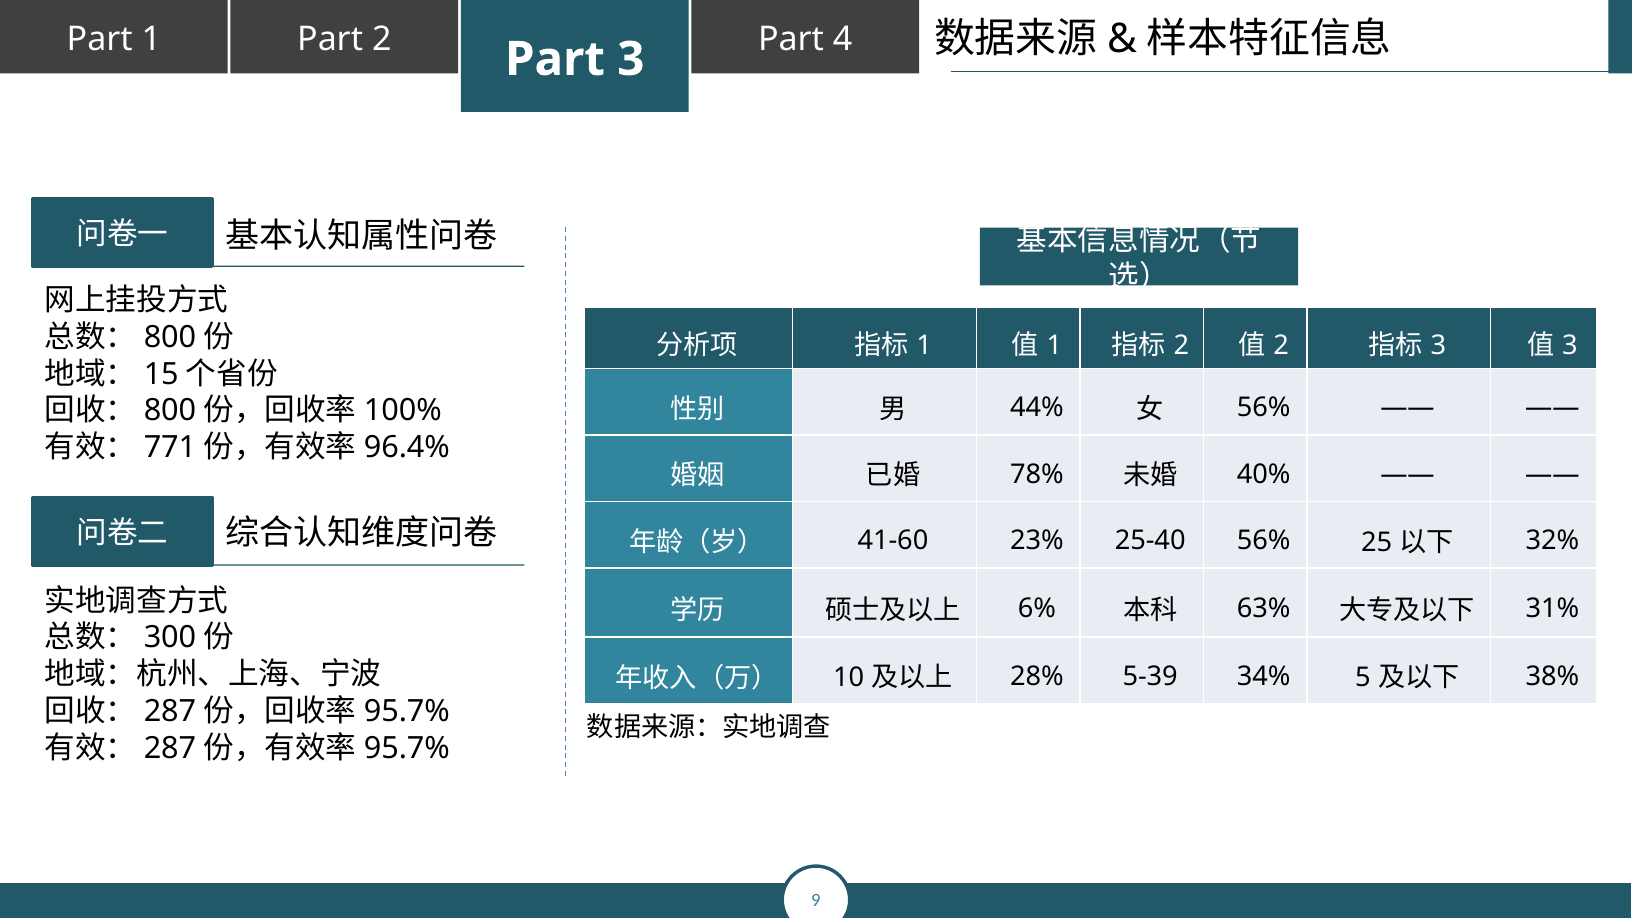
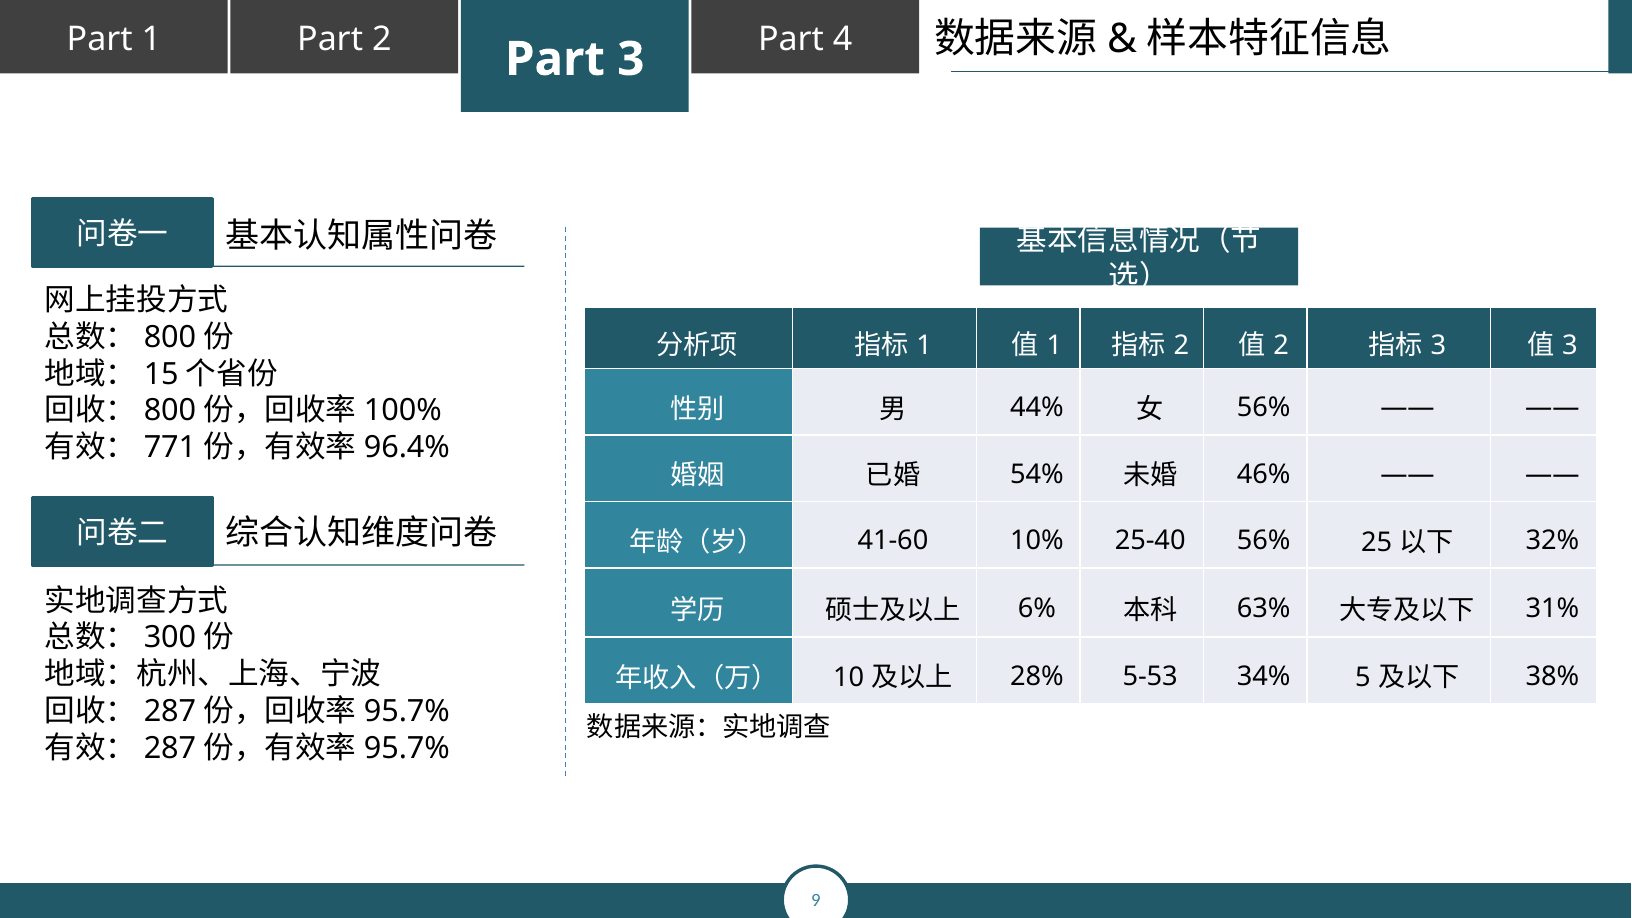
78%: 78% -> 54% (1037, 475)
40%: 40% -> 46% (1264, 475)
23%: 23% -> 10% (1037, 541)
5-39: 5-39 -> 5-53 (1150, 677)
